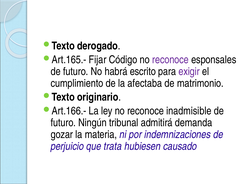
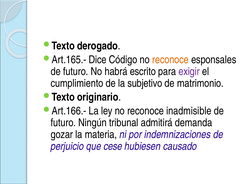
Fijar: Fijar -> Dice (98, 60)
reconoce colour: purple -> orange (170, 60)
afectaba: afectaba -> subjetivo (145, 83)
trata: trata -> cese (113, 146)
